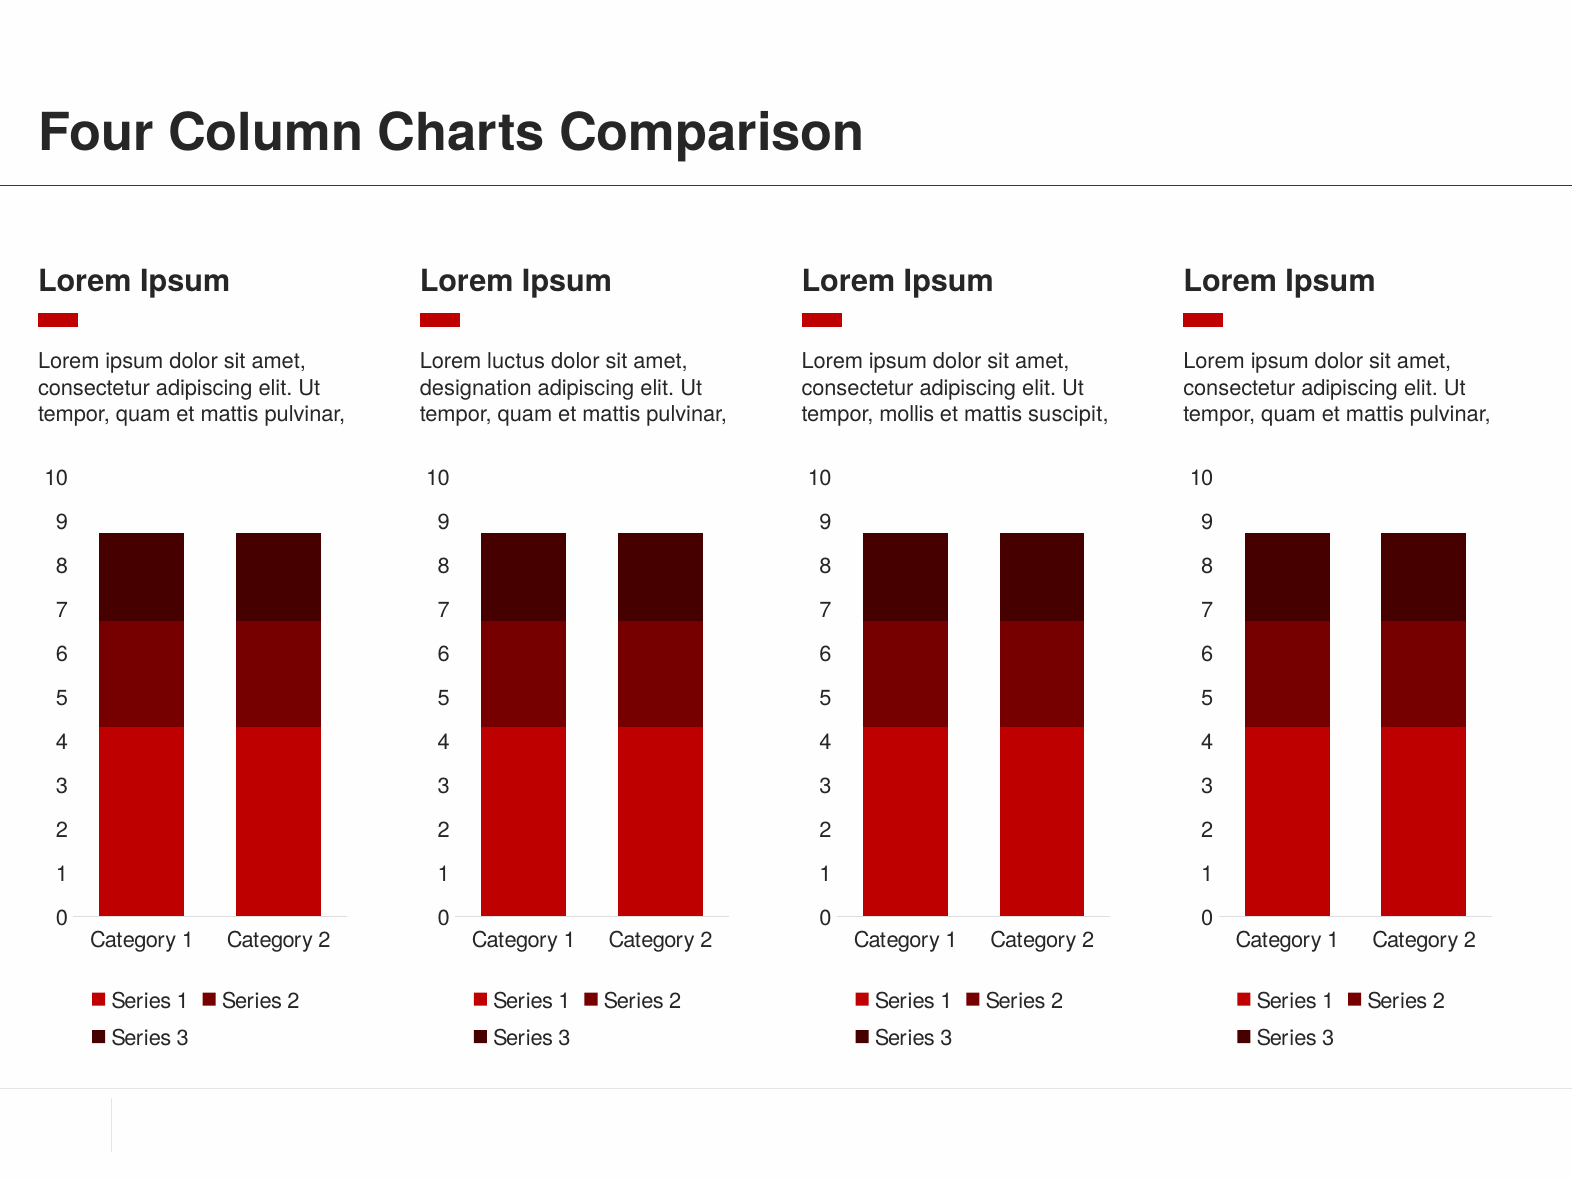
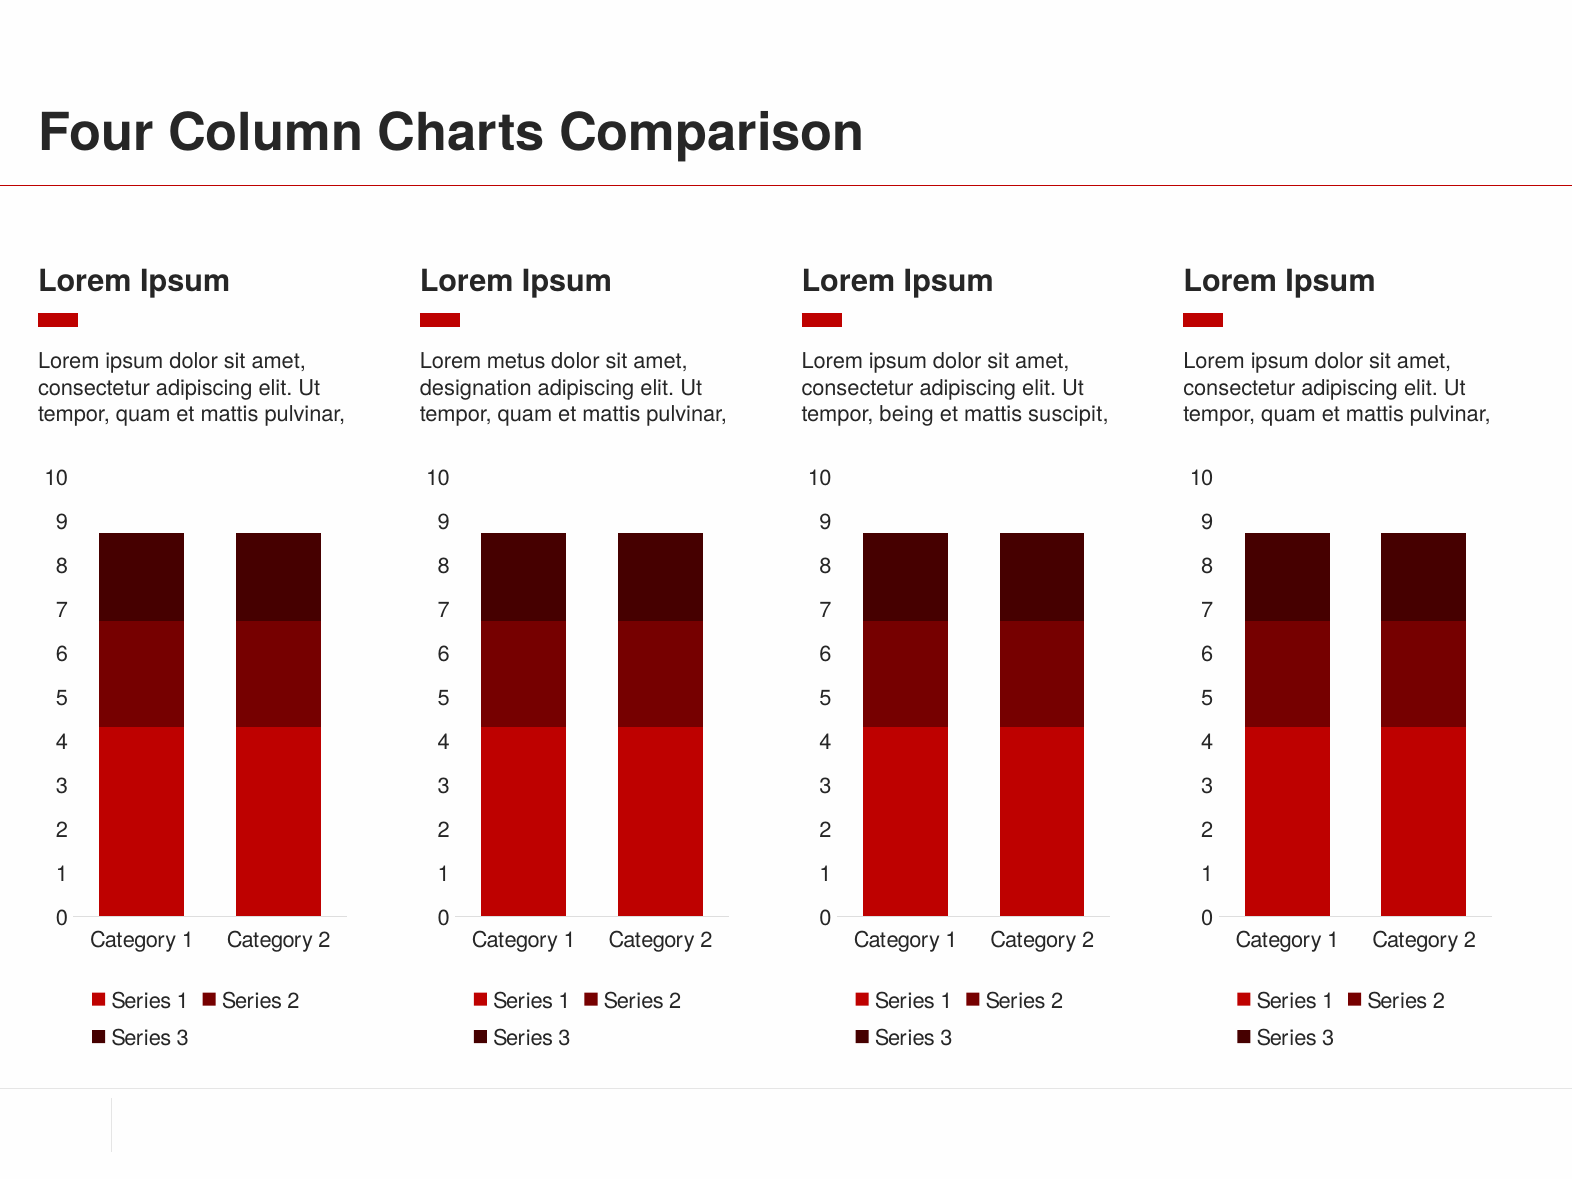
luctus: luctus -> metus (516, 362)
mollis: mollis -> being (907, 414)
